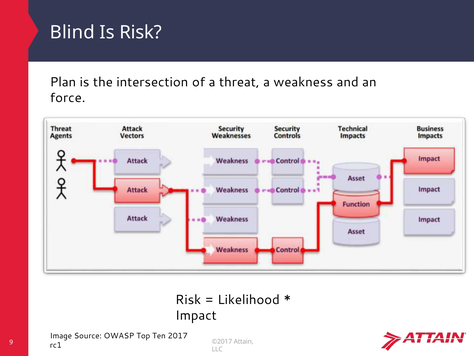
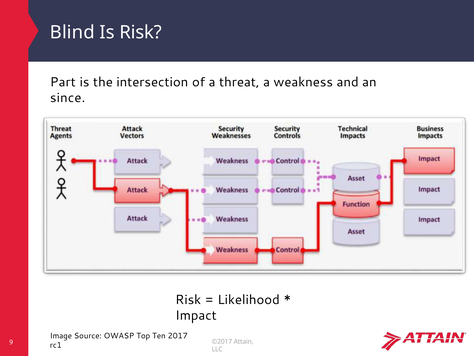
Plan: Plan -> Part (63, 82)
force: force -> since (68, 98)
